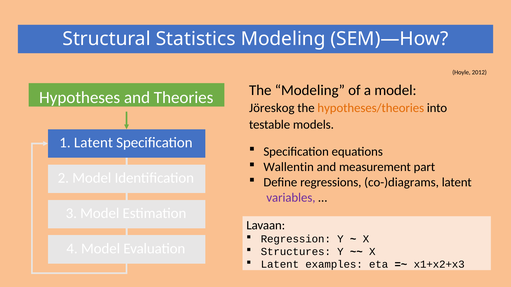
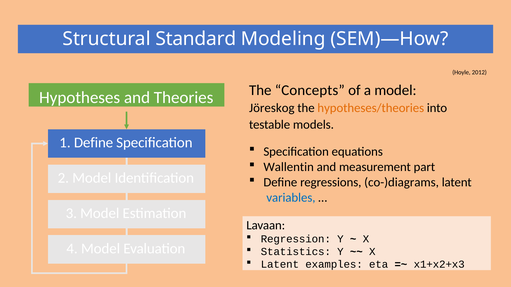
Statistics: Statistics -> Standard (196, 39)
The Modeling: Modeling -> Concepts (310, 90)
1 Latent: Latent -> Define (94, 143)
variables colour: purple -> blue (291, 198)
Structures: Structures -> Statistics (296, 252)
